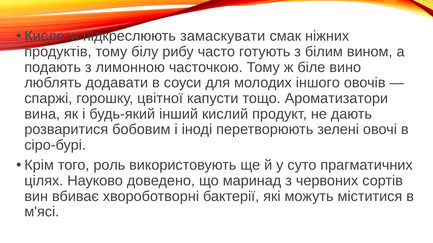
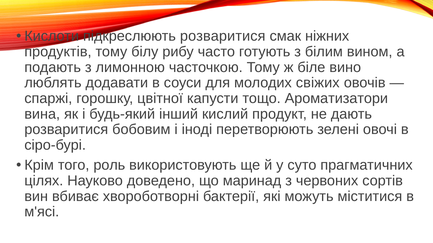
підкреслюють замаскувати: замаскувати -> розваритися (223, 36)
іншого: іншого -> свіжих (318, 83)
